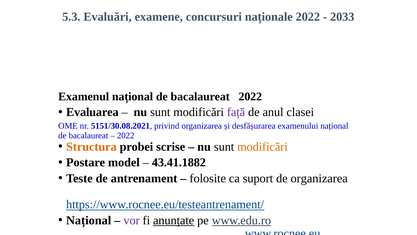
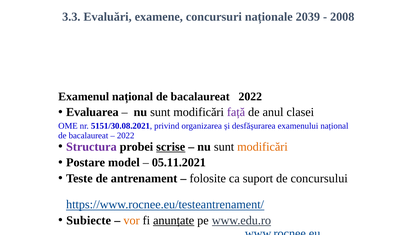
5.3: 5.3 -> 3.3 (71, 17)
naționale 2022: 2022 -> 2039 (308, 17)
2033: 2033 -> 2008 (342, 17)
Structura colour: orange -> purple (91, 146)
scrise underline: none -> present (171, 146)
43.41.1882: 43.41.1882 -> 05.11.2021 (179, 162)
de organizarea: organizarea -> concursului (319, 178)
Național: Național -> Subiecte (89, 220)
vor colour: purple -> orange (132, 220)
